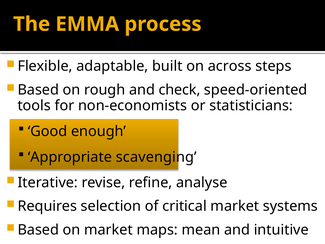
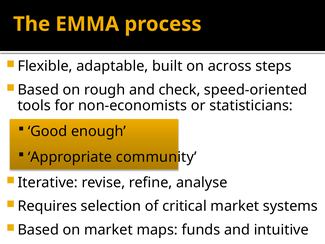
scavenging: scavenging -> community (156, 157)
mean: mean -> funds (201, 230)
